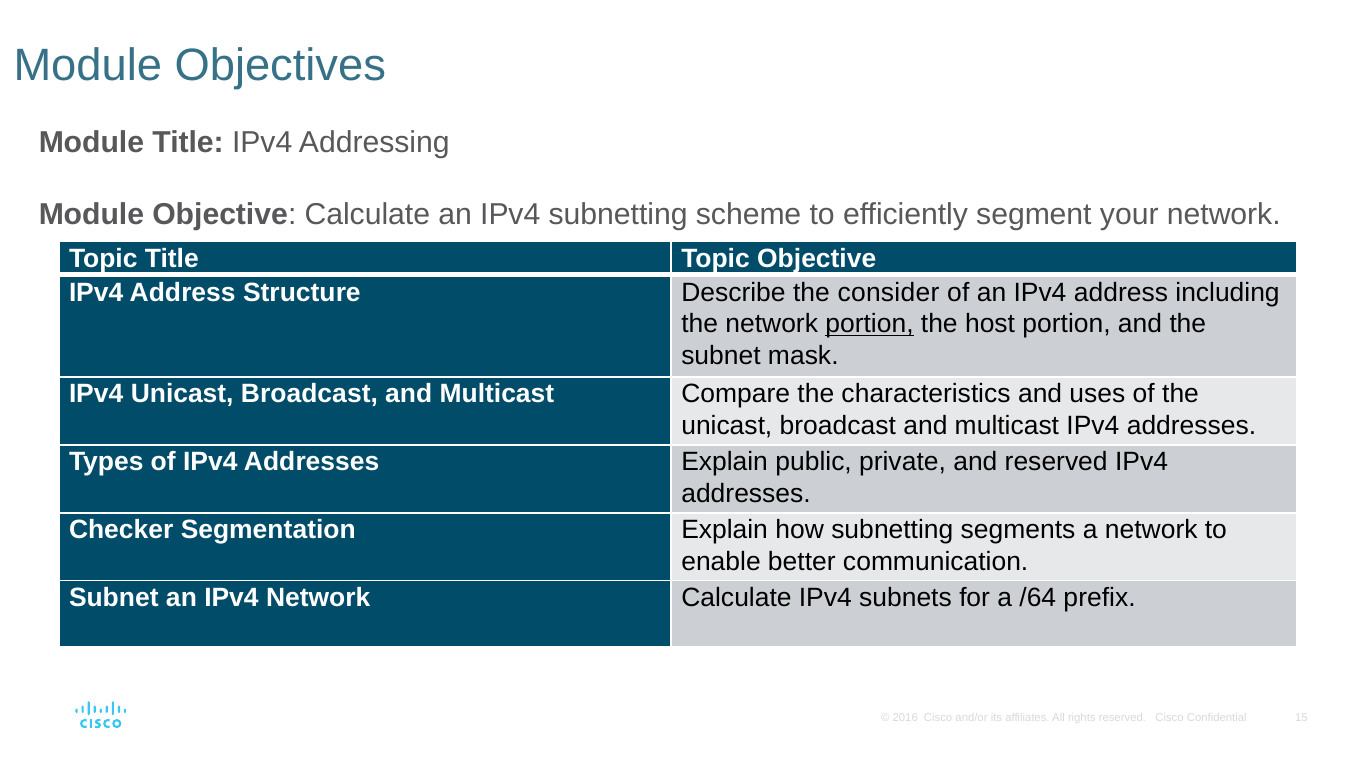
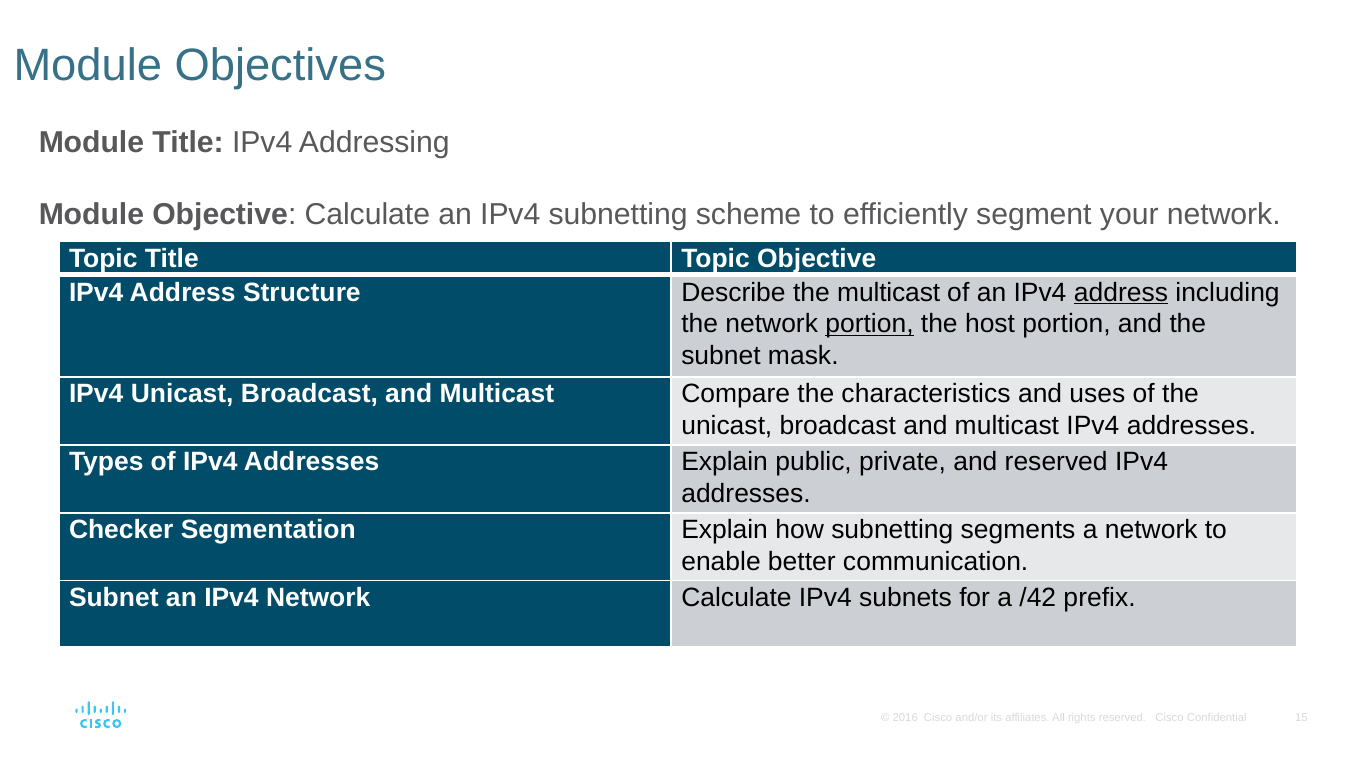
the consider: consider -> multicast (889, 292)
address underline: none -> present (1121, 292)
/64: /64 -> /42 (1038, 598)
